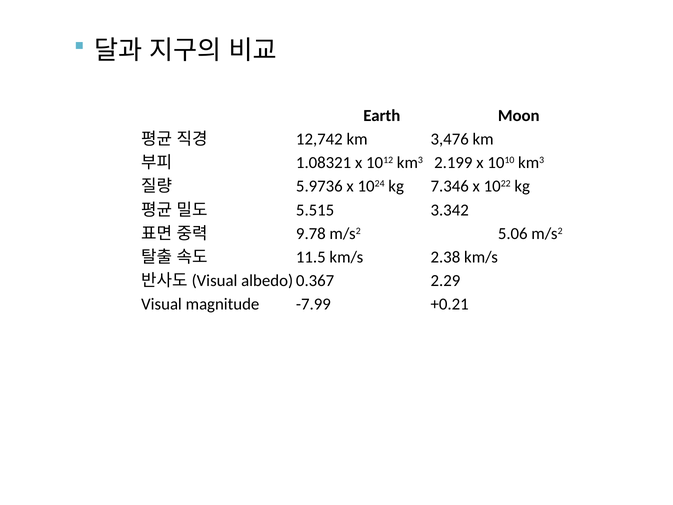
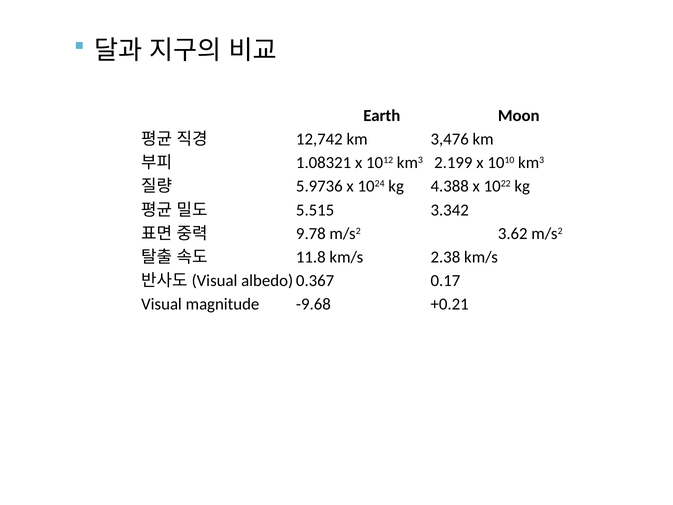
7.346: 7.346 -> 4.388 (450, 186)
5.06: 5.06 -> 3.62 (513, 233)
11.5: 11.5 -> 11.8 (311, 257)
2.29: 2.29 -> 0.17 (445, 281)
-7.99: -7.99 -> -9.68 (313, 304)
